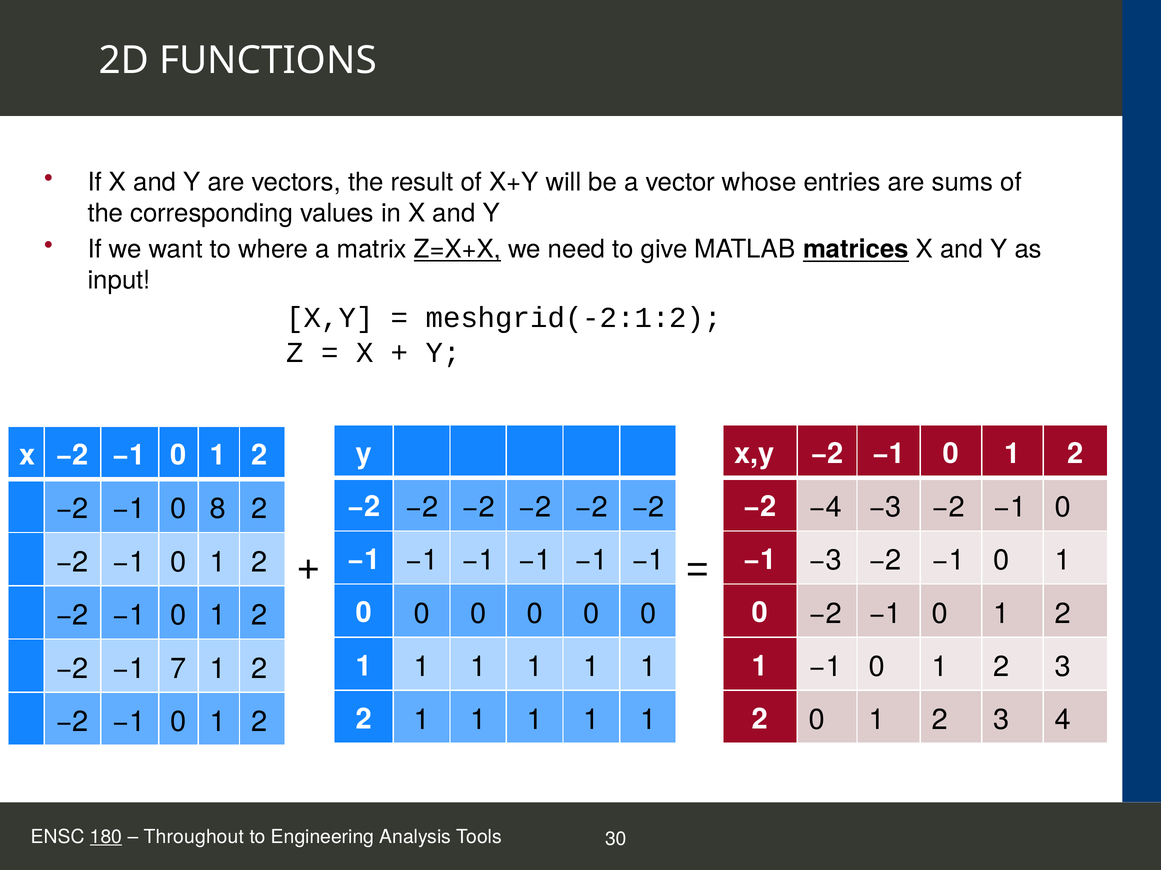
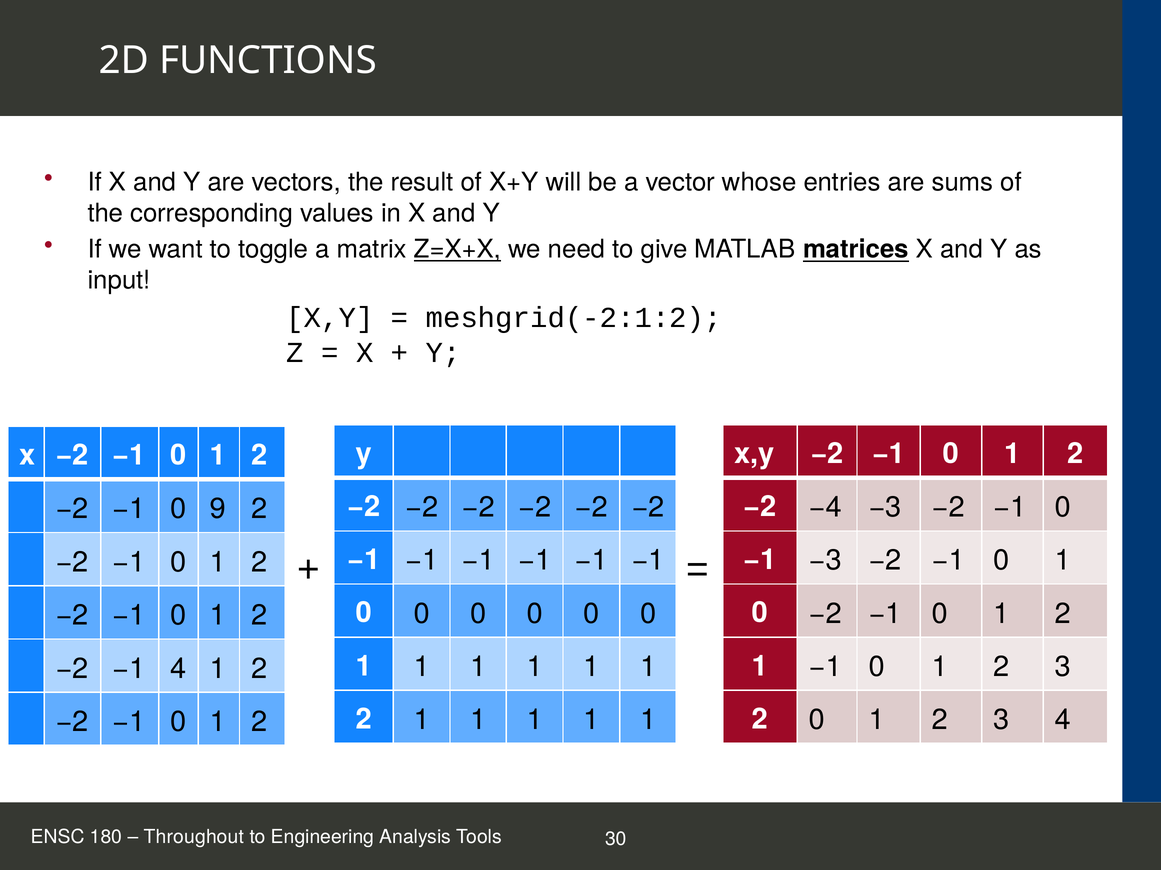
where: where -> toggle (273, 250)
8: 8 -> 9 (218, 509)
−1 7: 7 -> 4 (178, 669)
180 underline: present -> none (106, 837)
